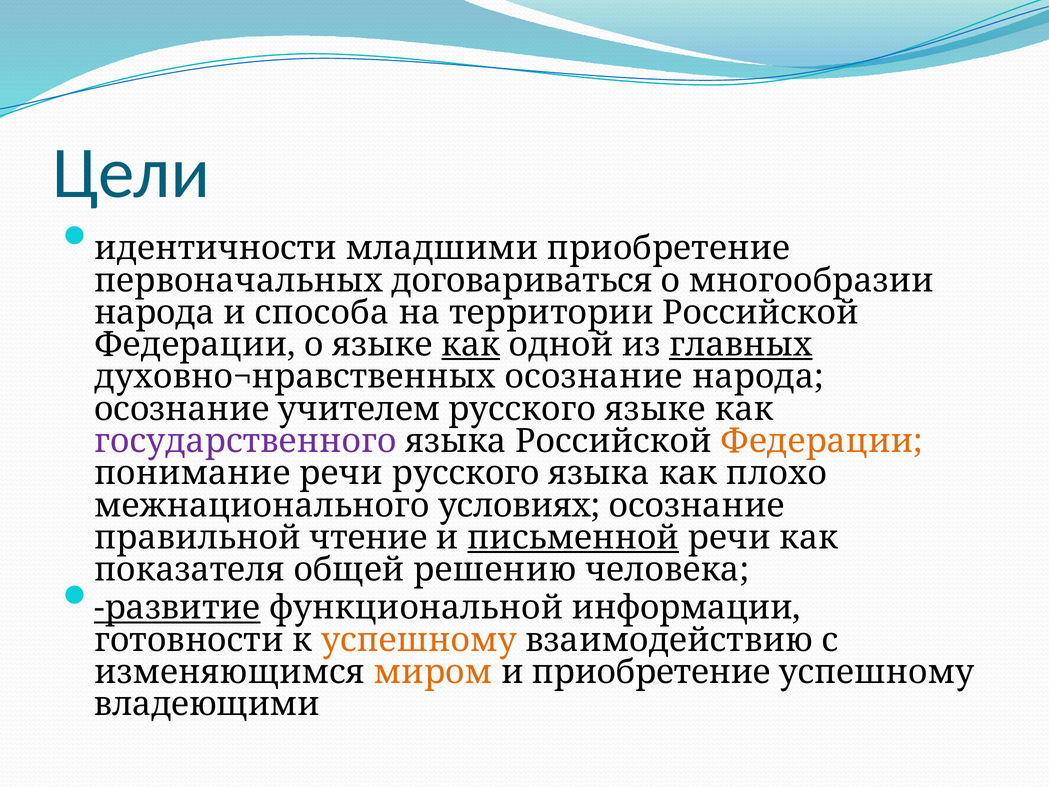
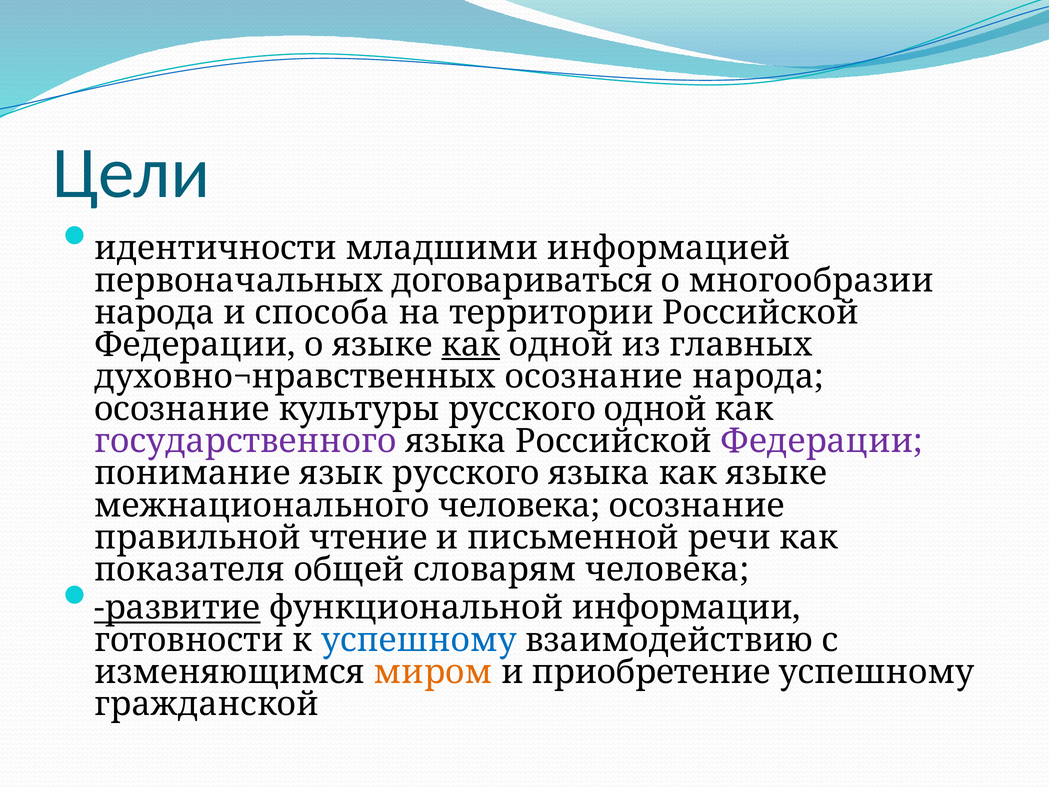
младшими приобретение: приобретение -> информацией (669, 248)
главных underline: present -> none (741, 345)
учителем: учителем -> культуры (359, 409)
русского языке: языке -> одной (655, 409)
Федерации colour: orange -> purple (822, 441)
понимание речи: речи -> язык (341, 473)
как плохо: плохо -> языке (776, 473)
межнационального условиях: условиях -> человека (519, 505)
письменной underline: present -> none (573, 537)
решению: решению -> словарям (495, 570)
успешному colour: orange -> blue (419, 640)
владеющими: владеющими -> гражданской (207, 704)
